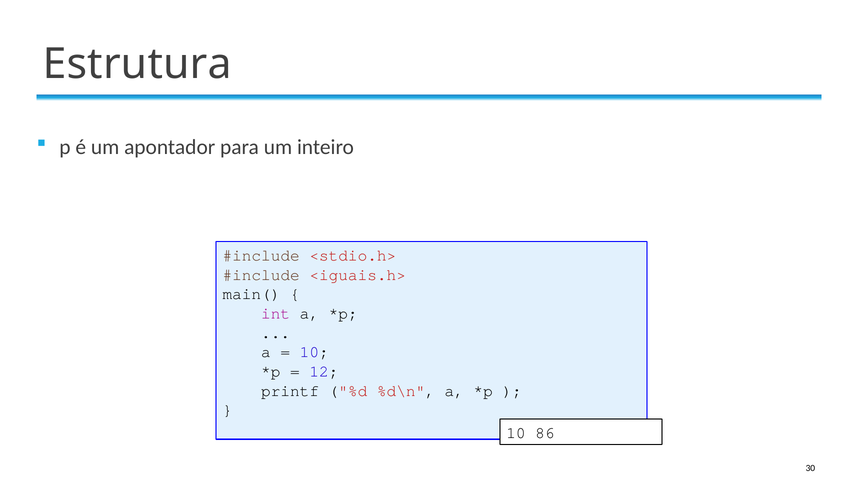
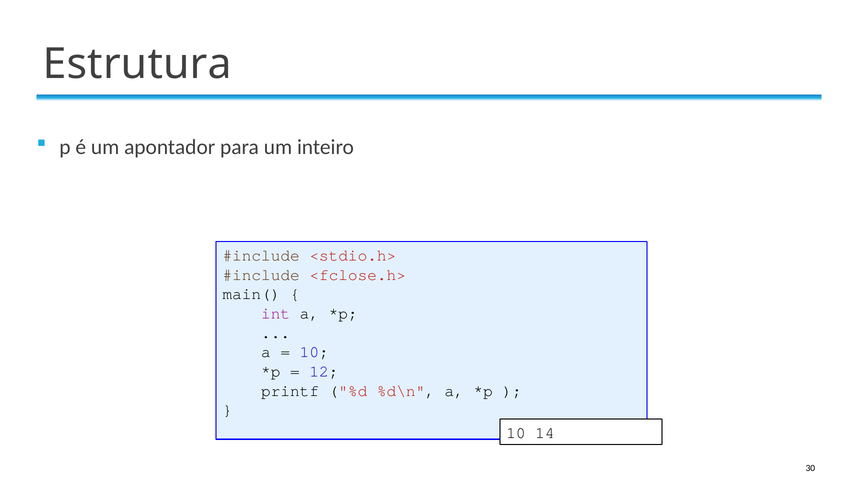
<iguais.h>: <iguais.h> -> <fclose.h> (358, 275)
86: 86 -> 14 (545, 433)
